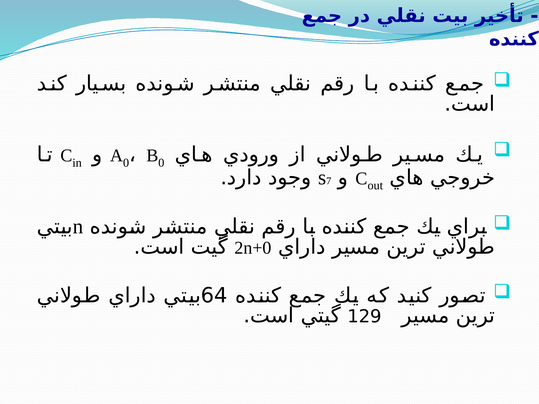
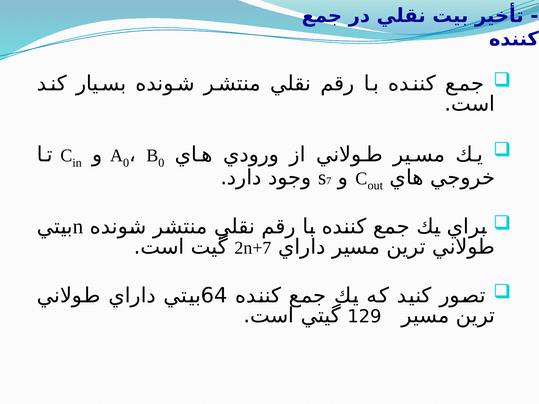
2n+0: 2n+0 -> 2n+7 (253, 248)
